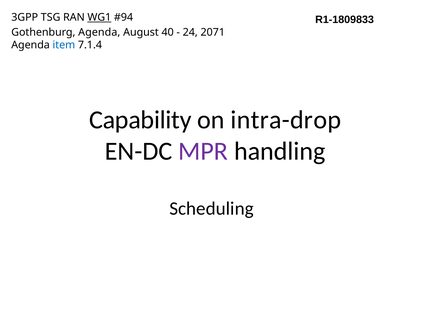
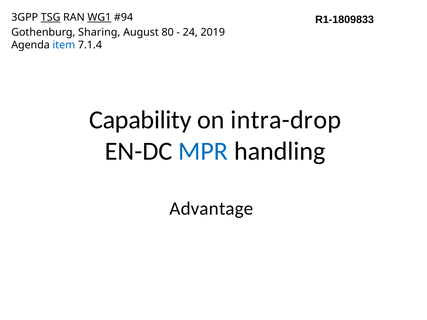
TSG underline: none -> present (51, 17)
Gothenburg Agenda: Agenda -> Sharing (99, 32)
40: 40 -> 80 (168, 32)
2071: 2071 -> 2019 (213, 32)
MPR colour: purple -> blue (203, 151)
Scheduling: Scheduling -> Advantage (211, 209)
